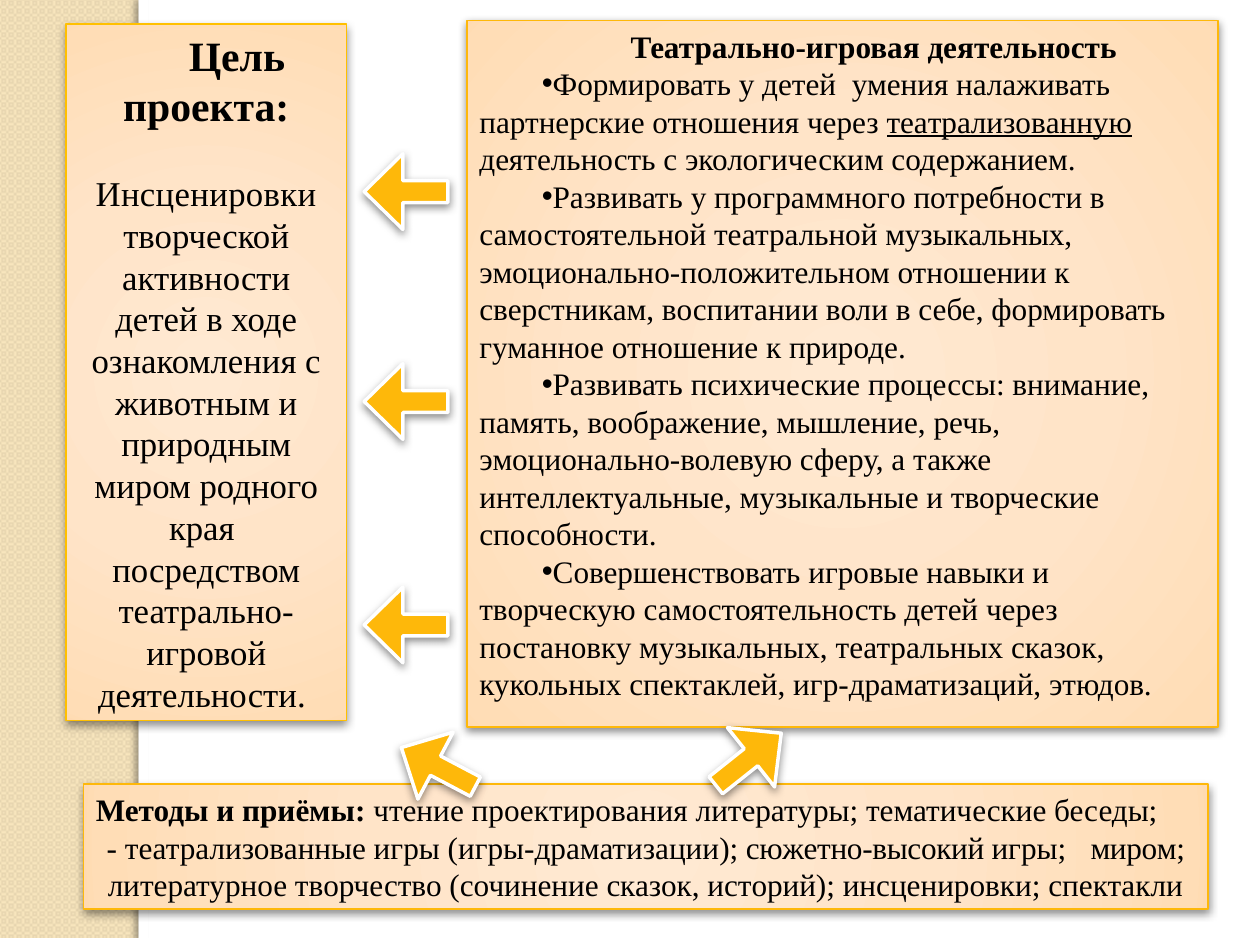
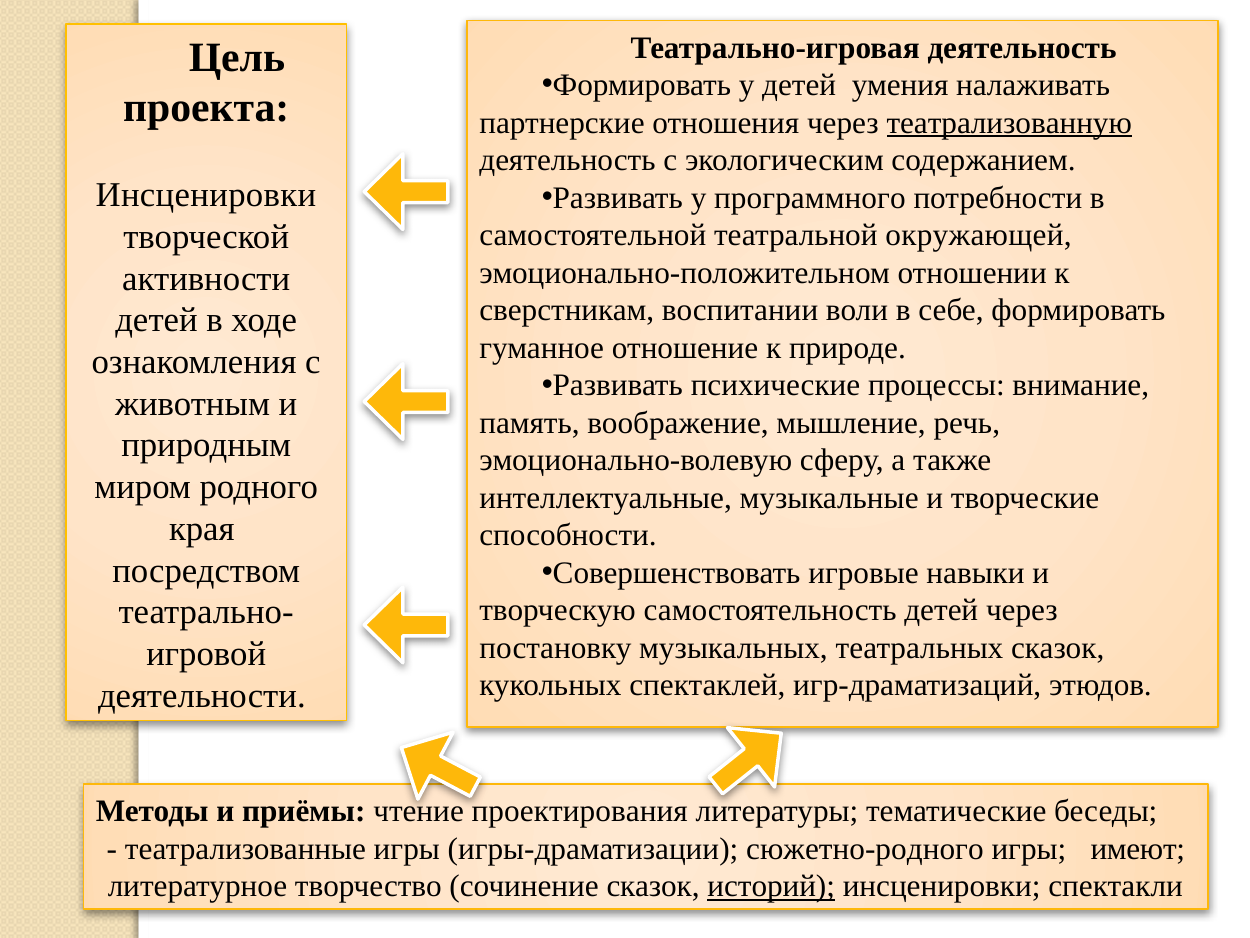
театральной музыкальных: музыкальных -> окружающей (979, 235)
сюжетно-высокий: сюжетно-высокий -> сюжетно-родного (865, 848)
игры миром: миром -> имеют (1138, 848)
историй underline: none -> present (771, 886)
